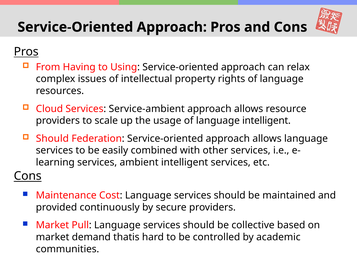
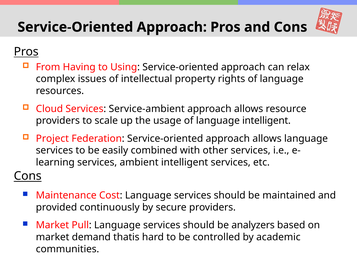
Should: Should -> Project (52, 138)
collective: collective -> analyzers (253, 225)
